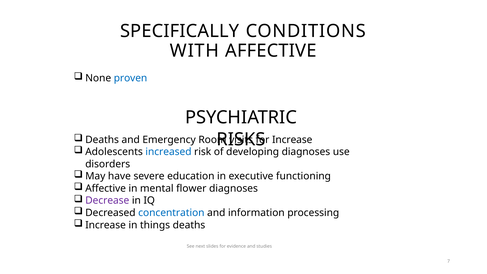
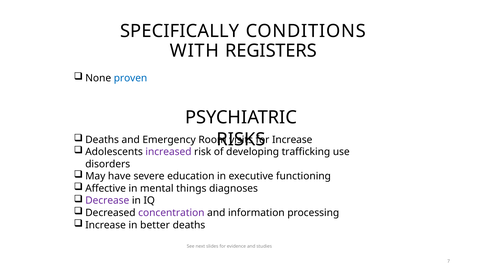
WITH AFFECTIVE: AFFECTIVE -> REGISTERS (271, 51)
increased colour: blue -> purple (168, 152)
developing diagnoses: diagnoses -> trafficking (306, 152)
flower: flower -> things (191, 188)
concentration colour: blue -> purple (171, 213)
things: things -> better (155, 225)
